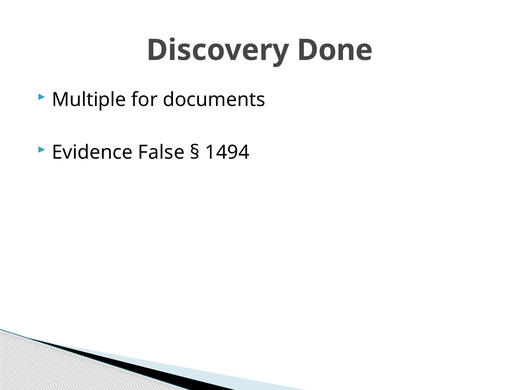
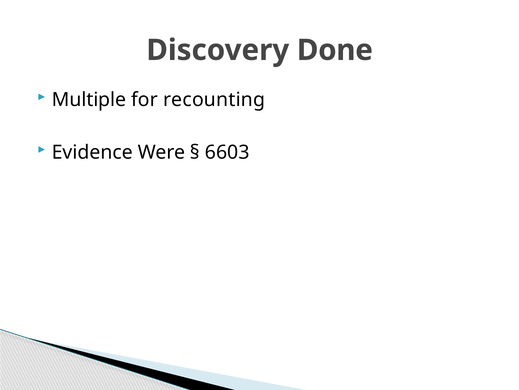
documents: documents -> recounting (214, 100)
False: False -> Were (161, 152)
1494: 1494 -> 6603 (227, 152)
